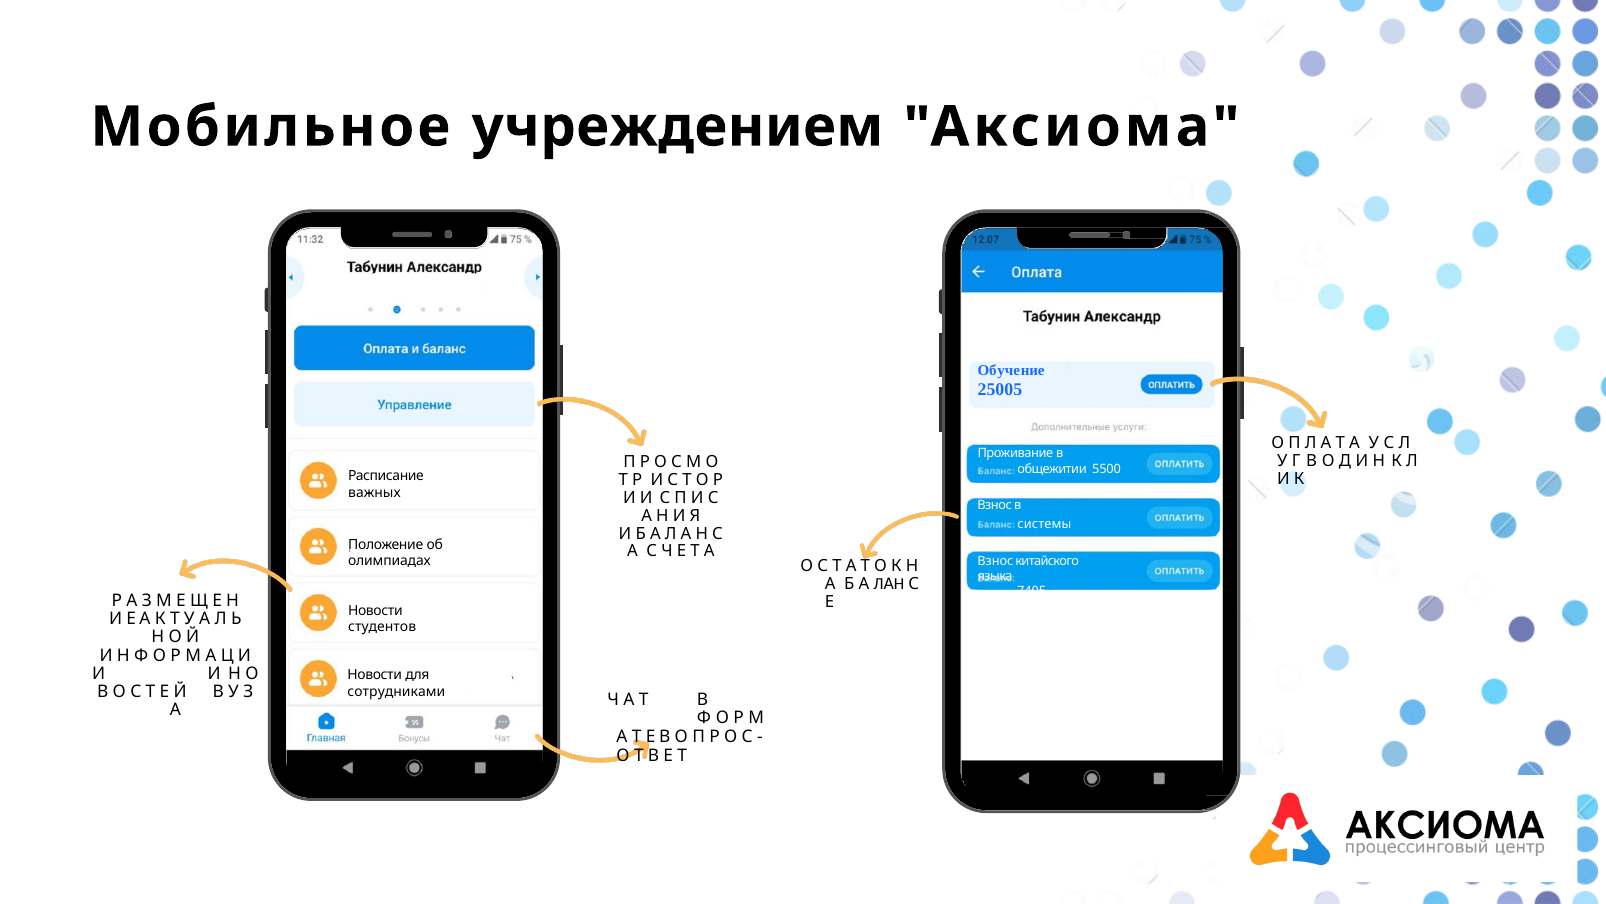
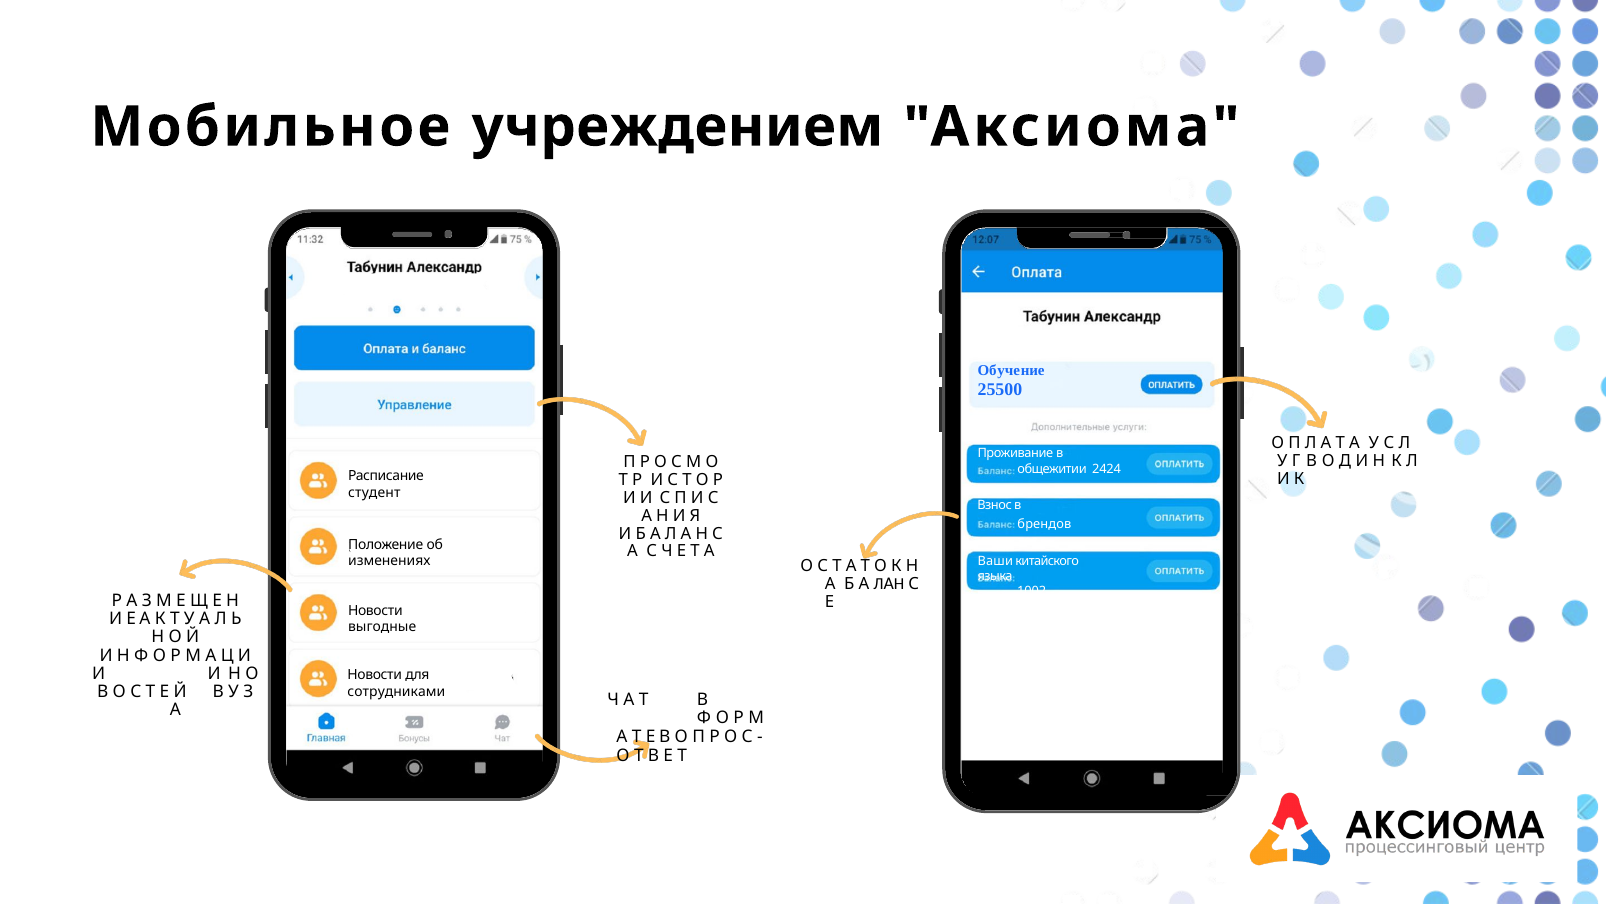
25005: 25005 -> 25500 (1000, 390)
5500: 5500 -> 2424 (1107, 469)
важных: важных -> студент (374, 493)
системы: системы -> брендов (1044, 524)
олимпиадах: олимпиадах -> изменениях (389, 561)
Взнос: Взнос -> Ваши (995, 561)
7405: 7405 -> 1002 (1032, 591)
студентов: студентов -> выгодные (382, 627)
